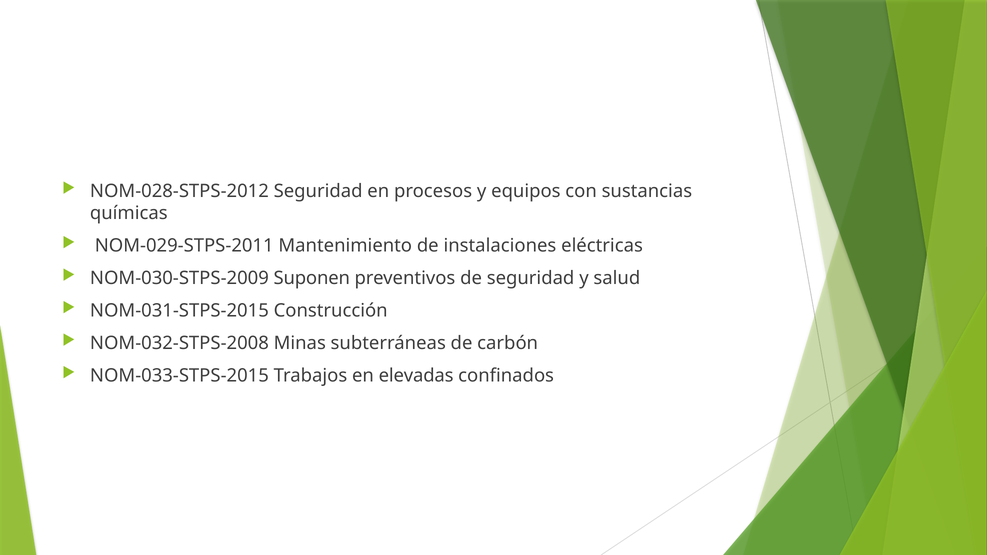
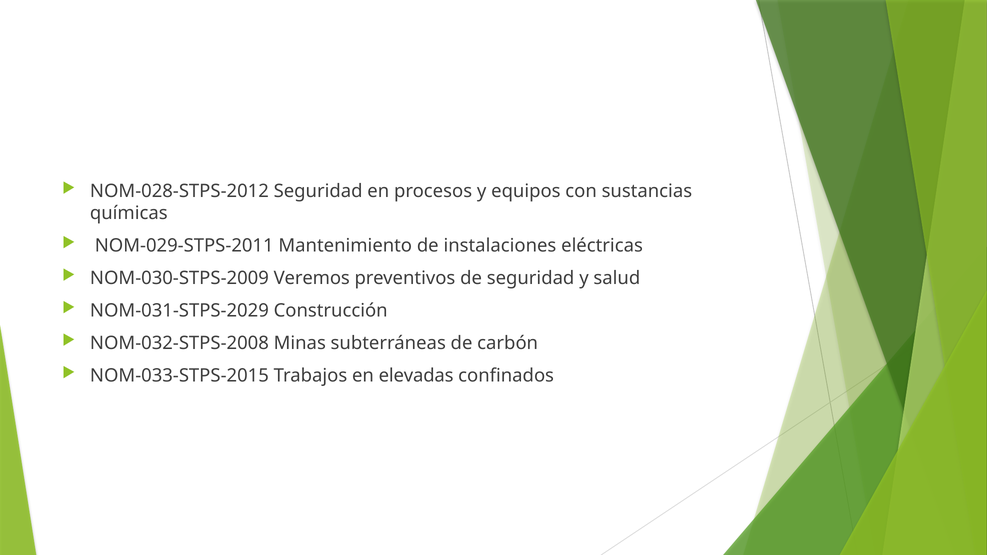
Suponen: Suponen -> Veremos (312, 278)
NOM-031-STPS-2015: NOM-031-STPS-2015 -> NOM-031-STPS-2029 (179, 311)
